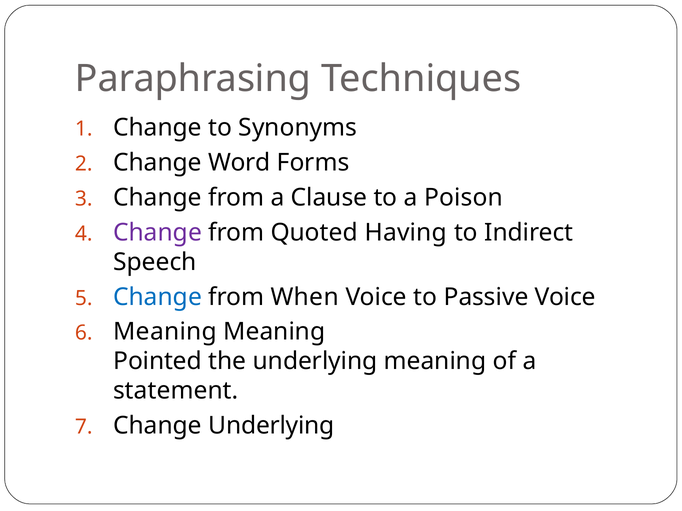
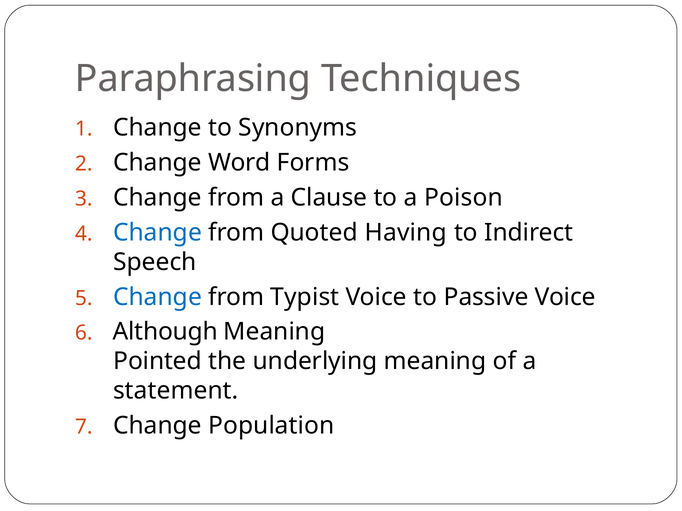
Change colour: purple -> blue (158, 233)
When: When -> Typist (305, 297)
Meaning: Meaning -> Although (165, 332)
Change Underlying: Underlying -> Population (271, 426)
